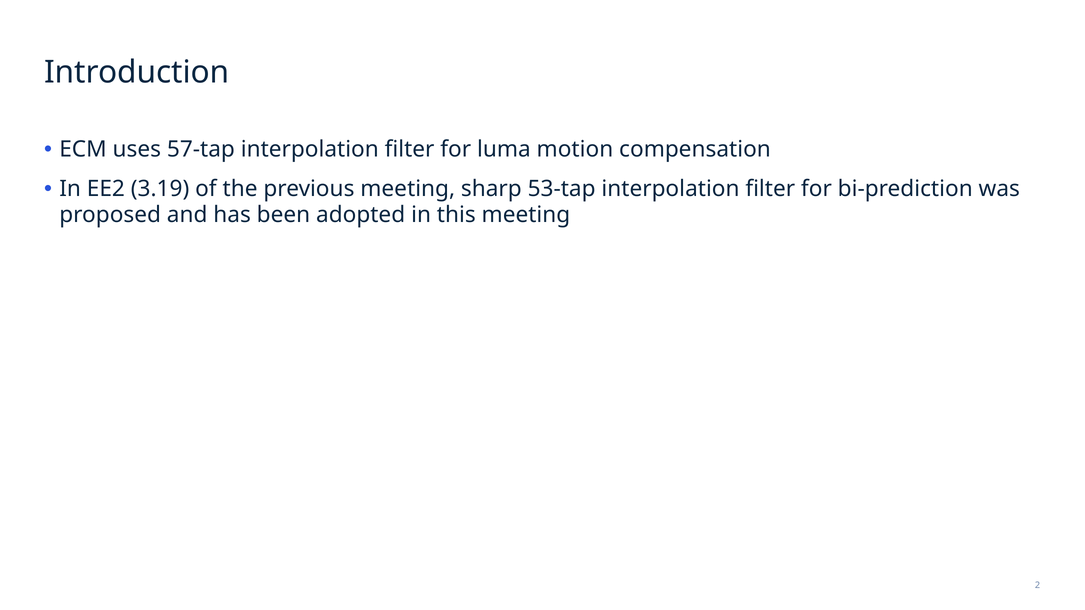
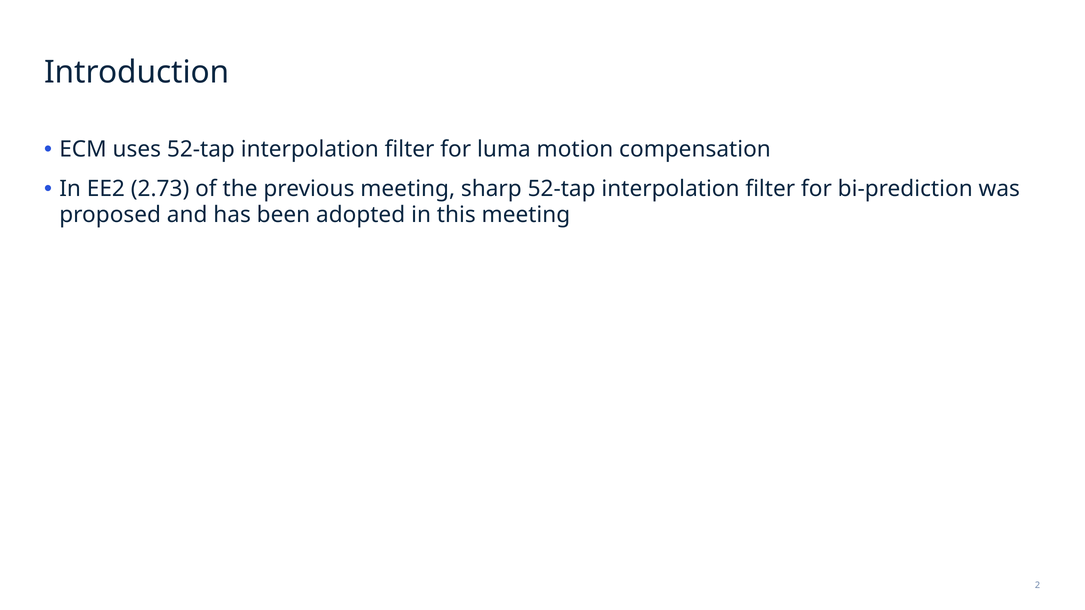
uses 57-tap: 57-tap -> 52-tap (201, 150)
3.19: 3.19 -> 2.73 (160, 189)
sharp 53-tap: 53-tap -> 52-tap (562, 189)
